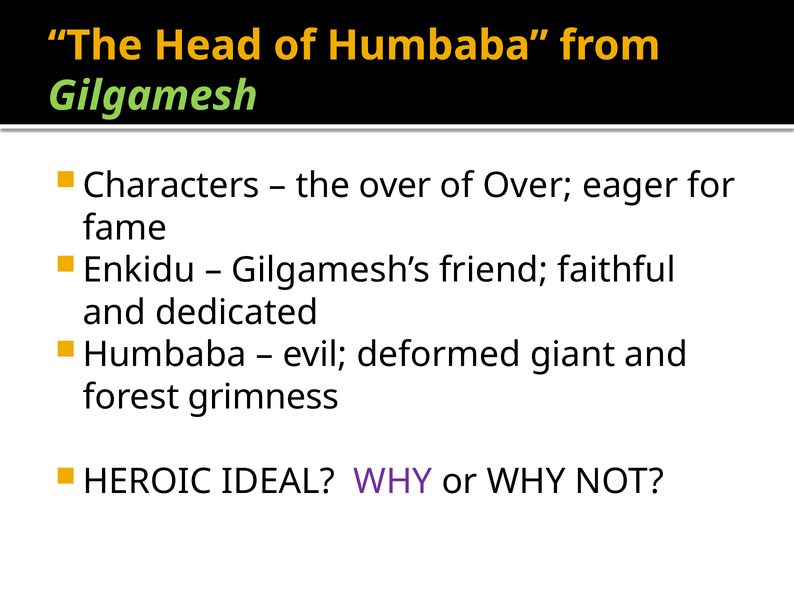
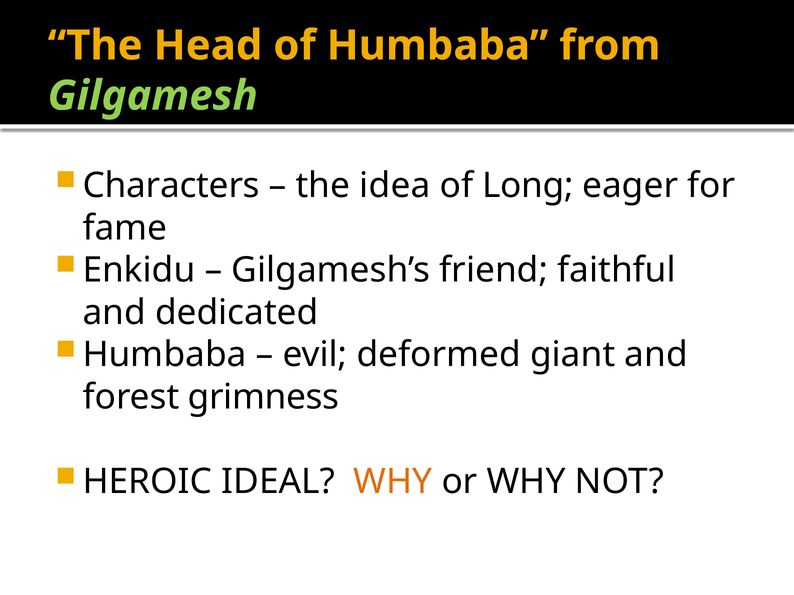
the over: over -> idea (395, 186)
of Over: Over -> Long (528, 186)
WHY colour: purple -> orange (393, 482)
